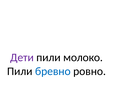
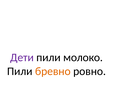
бревно colour: blue -> orange (53, 71)
